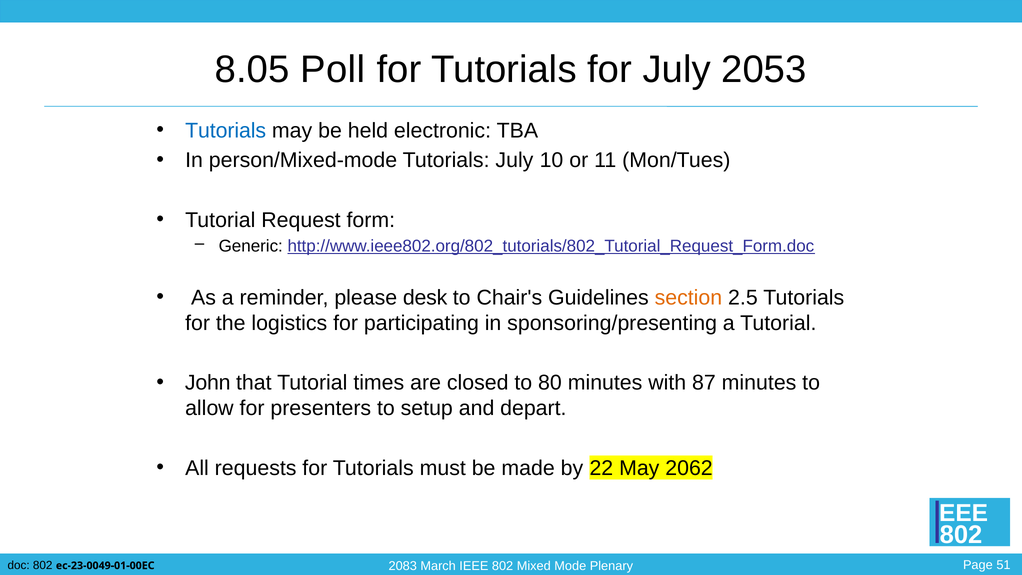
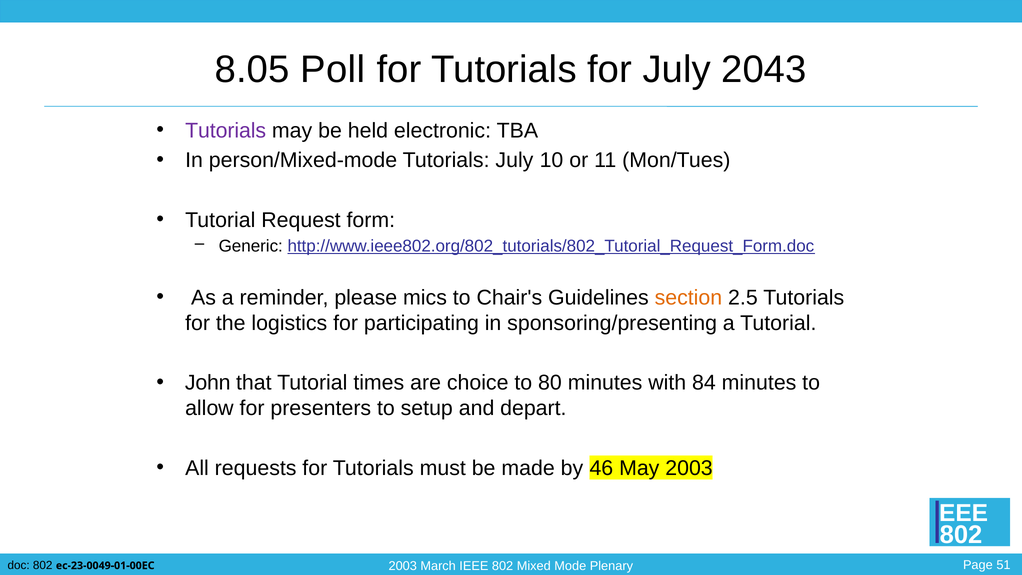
2053: 2053 -> 2043 (764, 70)
Tutorials colour: blue -> purple (226, 131)
desk: desk -> mics (425, 297)
closed: closed -> choice (478, 383)
87: 87 -> 84 (704, 383)
22: 22 -> 46 (601, 468)
May 2062: 2062 -> 2003 (689, 468)
2083: 2083 -> 2003 (403, 566)
